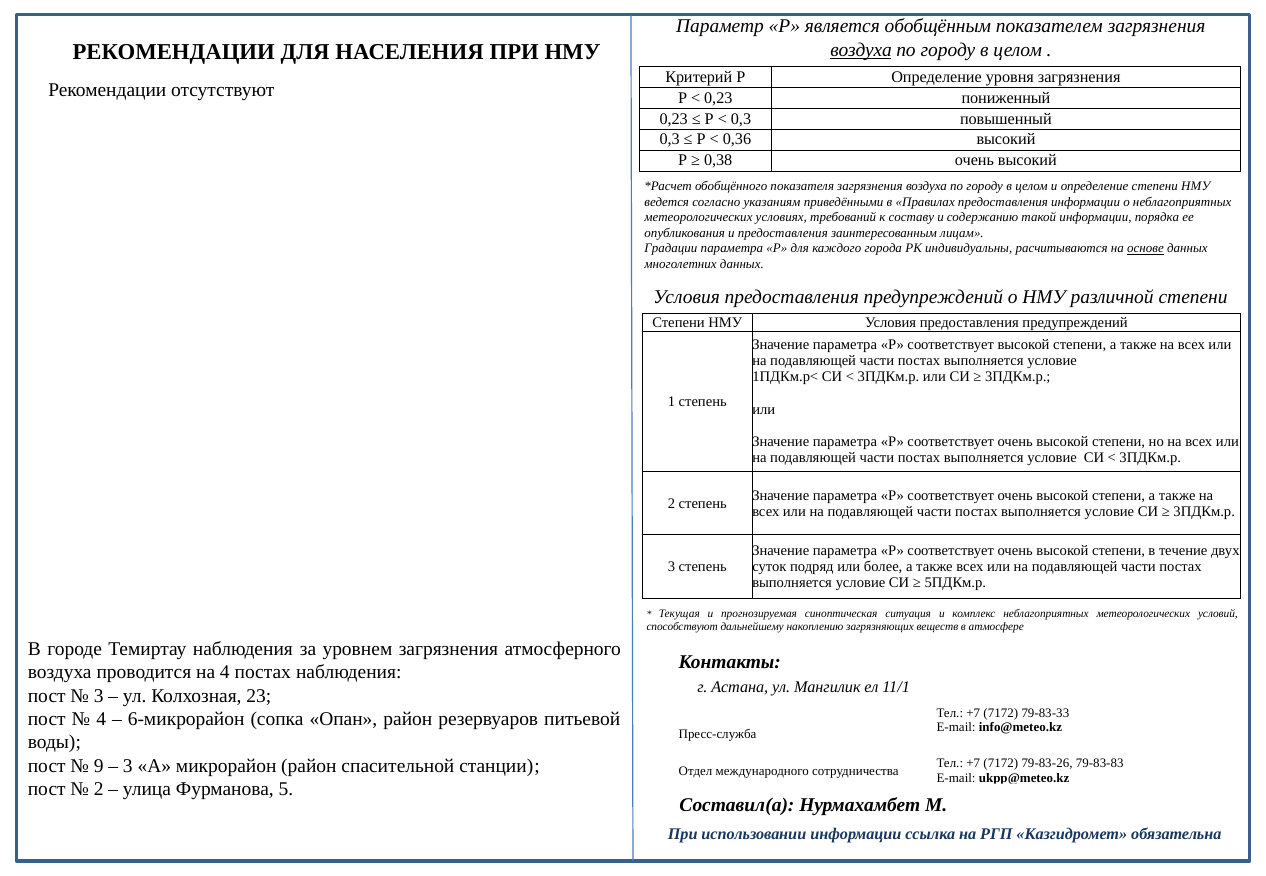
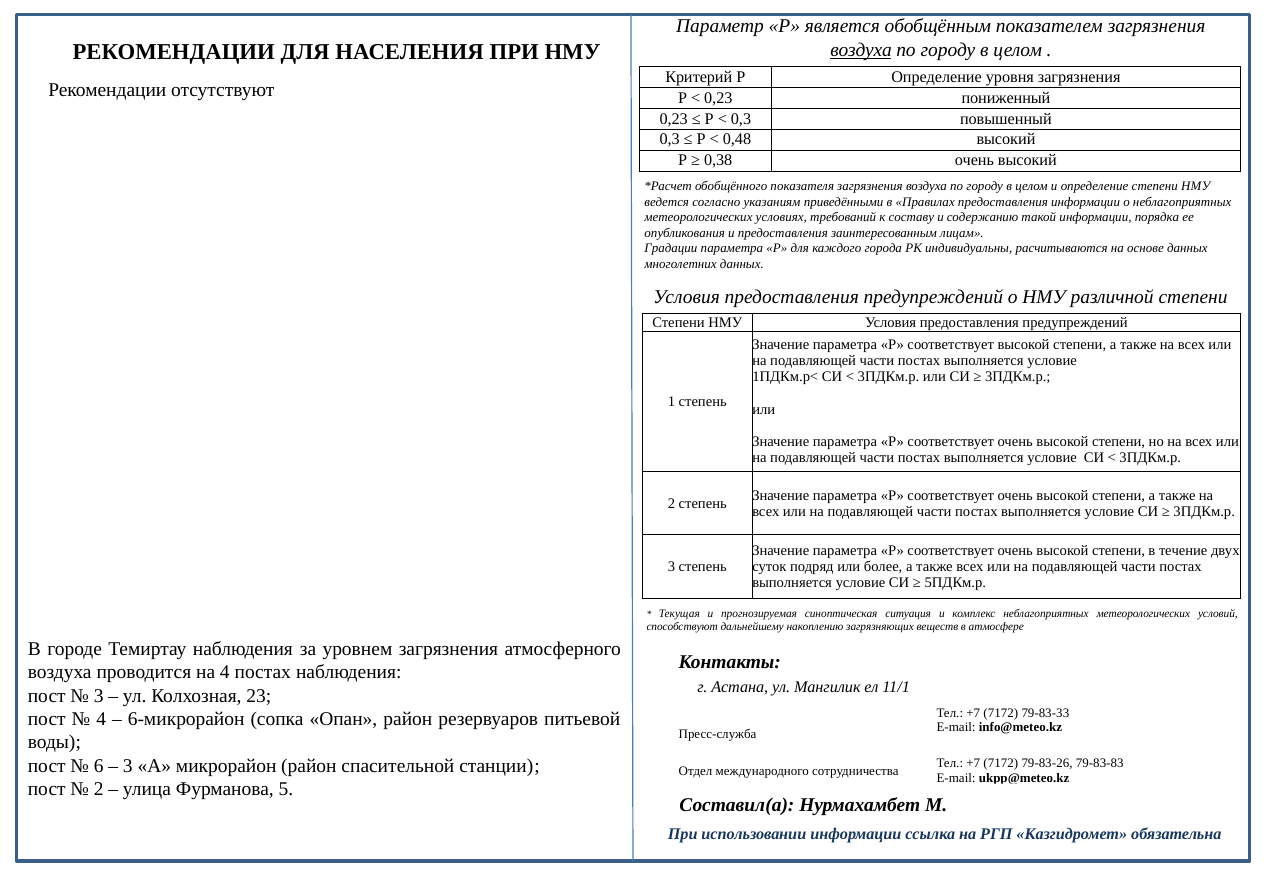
0,36: 0,36 -> 0,48 (737, 140)
основе underline: present -> none (1146, 249)
9: 9 -> 6 (99, 766)
